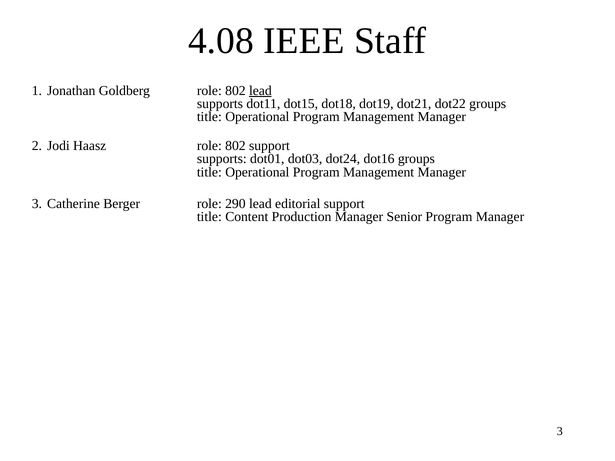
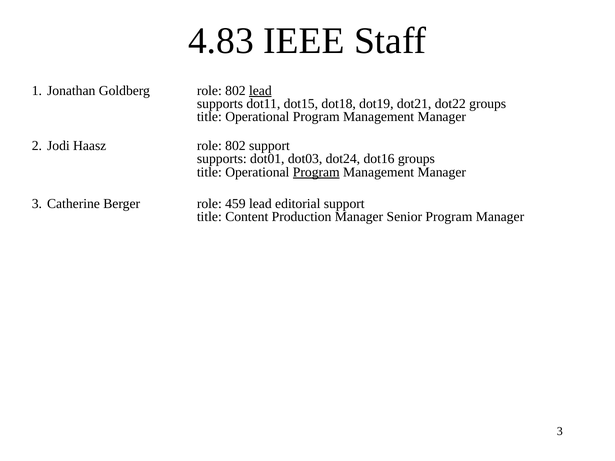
4.08: 4.08 -> 4.83 (221, 41)
Program underline: none -> present (316, 172)
290: 290 -> 459 (235, 204)
